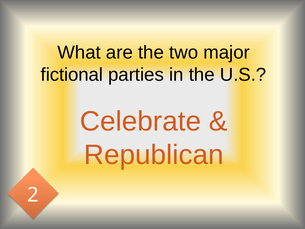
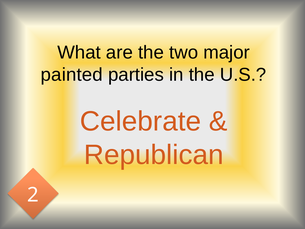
fictional: fictional -> painted (72, 75)
